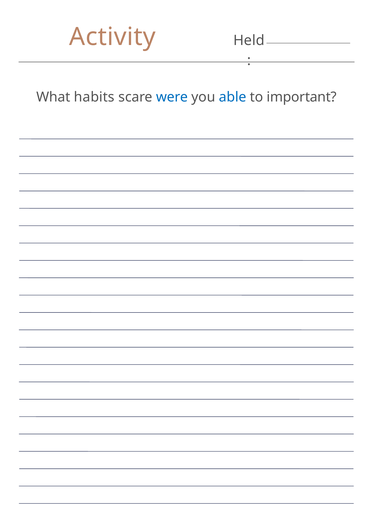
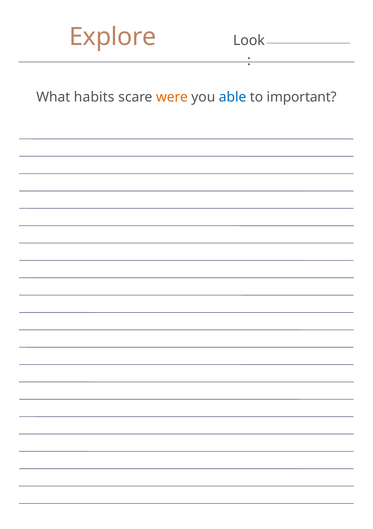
Activity: Activity -> Explore (113, 37)
Held: Held -> Look (249, 40)
were colour: blue -> orange (172, 97)
